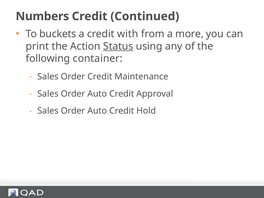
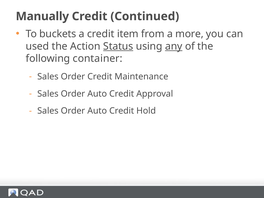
Numbers: Numbers -> Manually (42, 16)
with: with -> item (128, 34)
print: print -> used (37, 46)
any underline: none -> present (174, 46)
